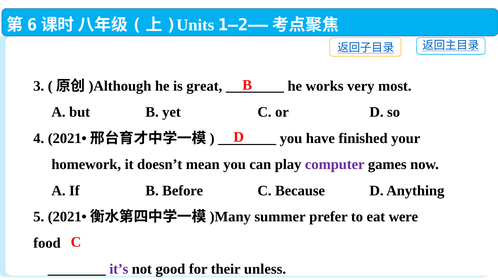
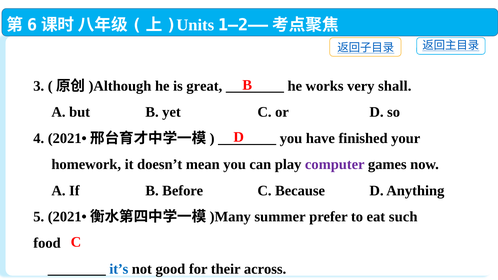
most: most -> shall (395, 86)
were: were -> such (403, 217)
it’s colour: purple -> blue (119, 269)
their unless: unless -> across (265, 269)
